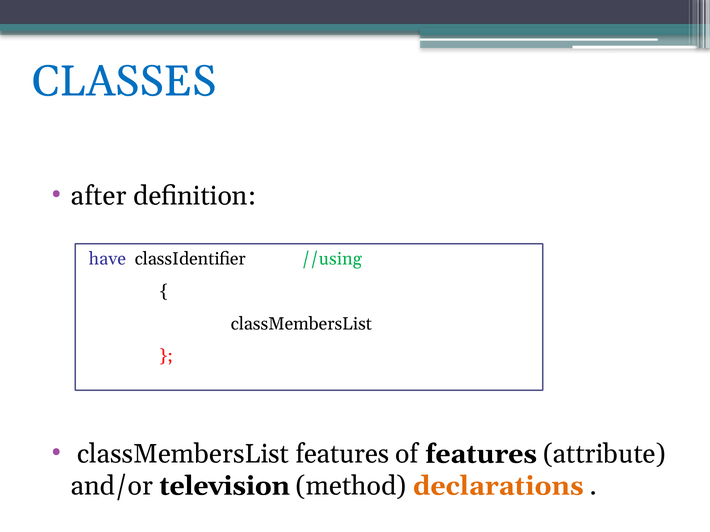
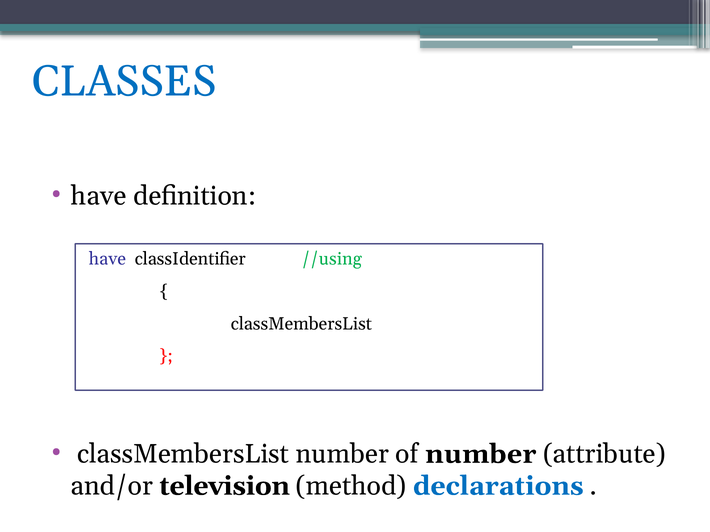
after: after -> have (99, 196)
classMembersList features: features -> number (342, 454)
of features: features -> number (481, 454)
declarations colour: orange -> blue (498, 486)
